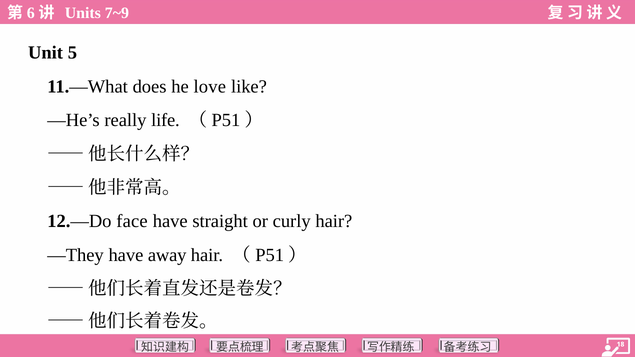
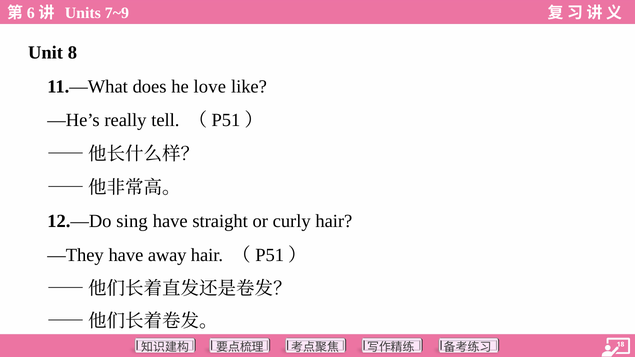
5: 5 -> 8 (72, 53)
life: life -> tell (165, 120)
face: face -> sing (132, 221)
